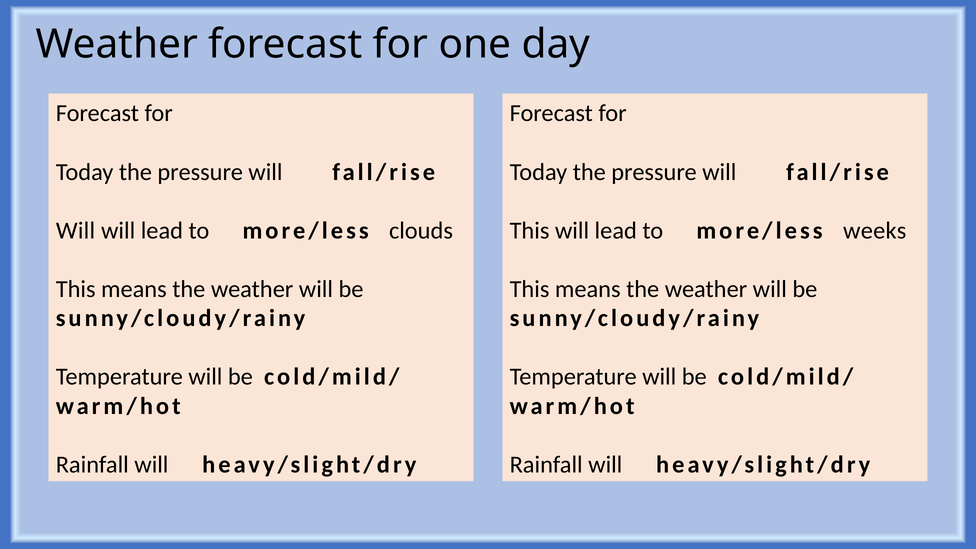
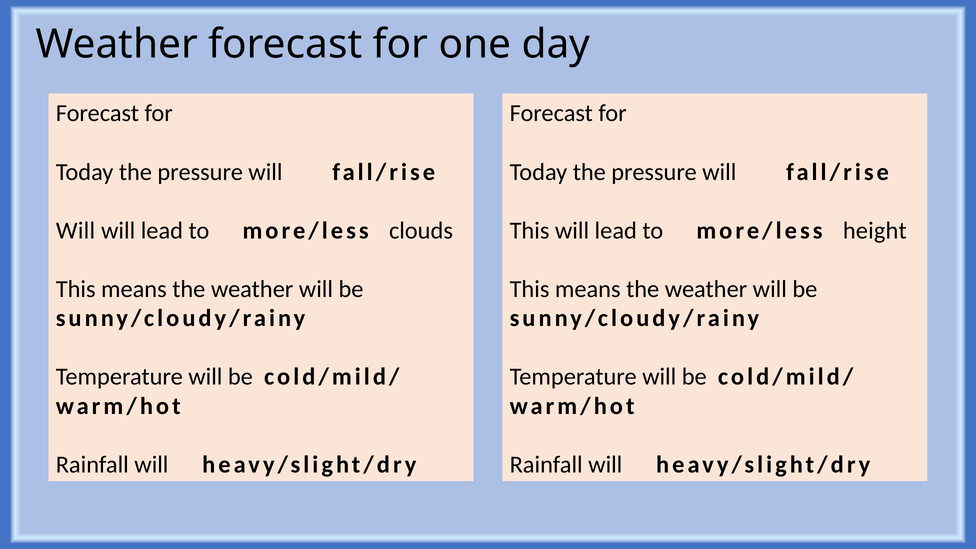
weeks: weeks -> height (875, 231)
